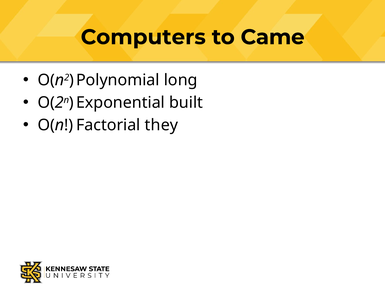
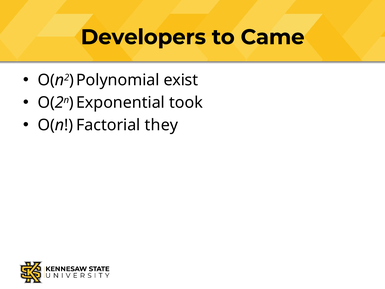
Computers: Computers -> Developers (143, 37)
long: long -> exist (181, 80)
built: built -> took (186, 103)
